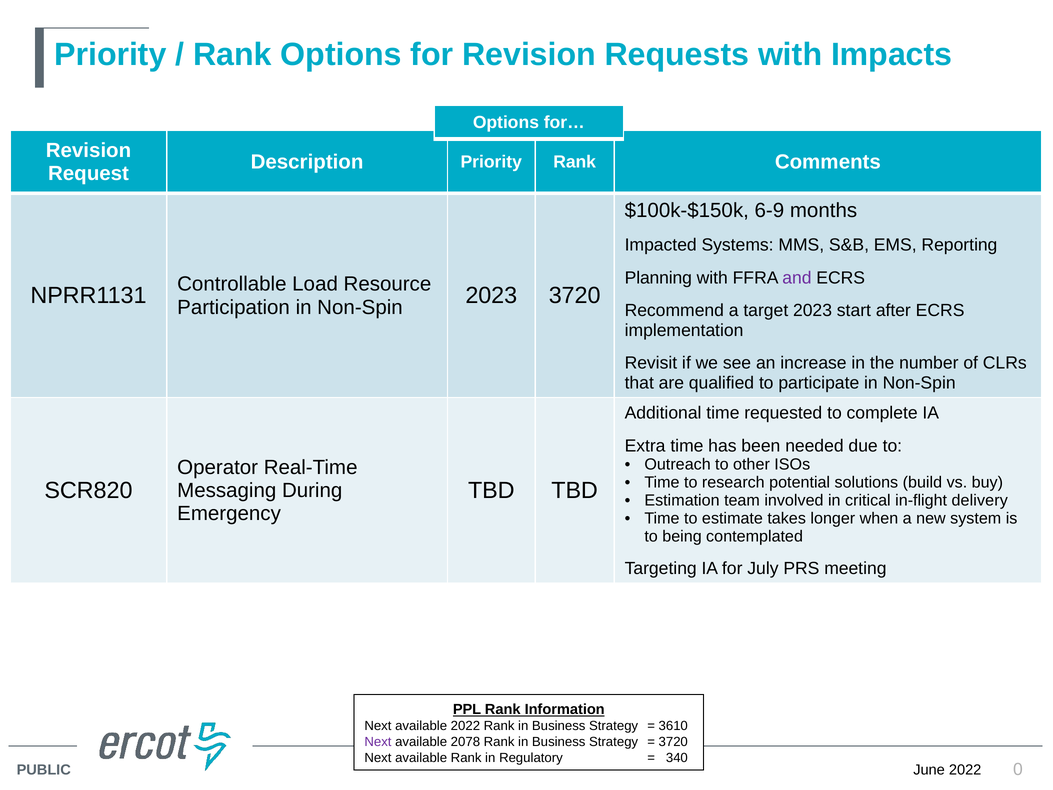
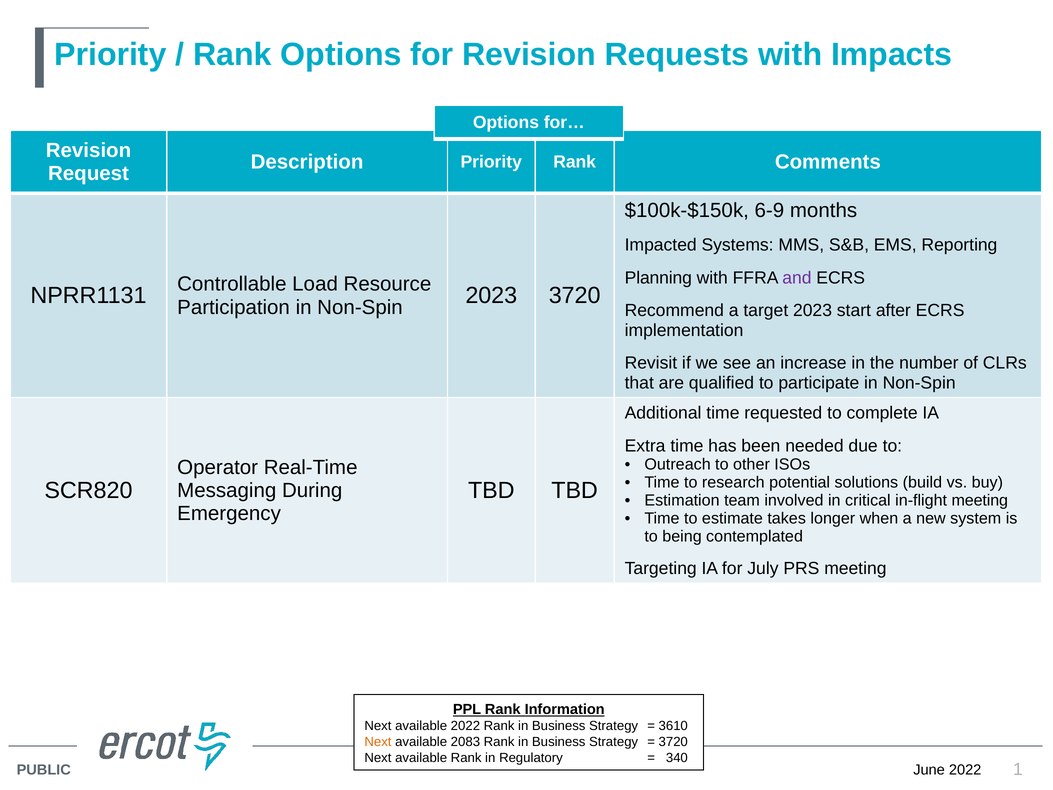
in-flight delivery: delivery -> meeting (980, 500)
Next colour: purple -> orange (378, 742)
2078: 2078 -> 2083 (465, 742)
0: 0 -> 1 (1018, 769)
